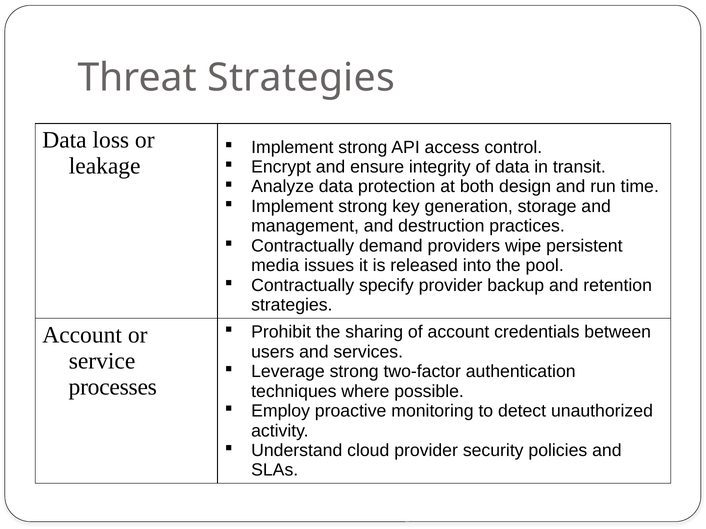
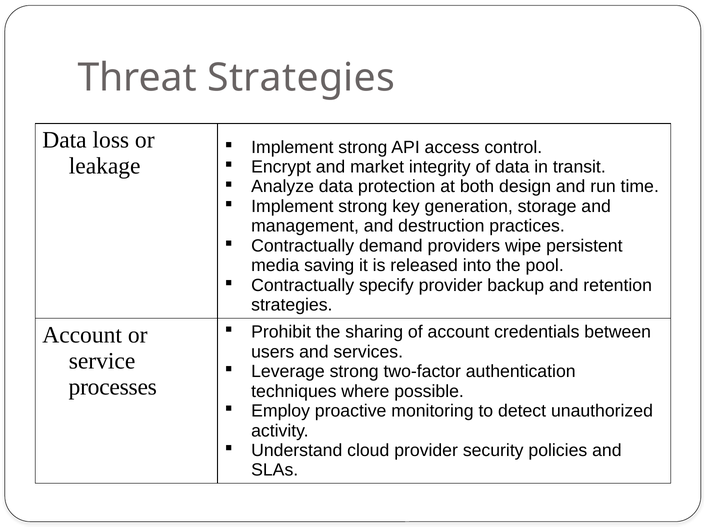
ensure: ensure -> market (377, 167)
issues: issues -> saving (329, 266)
